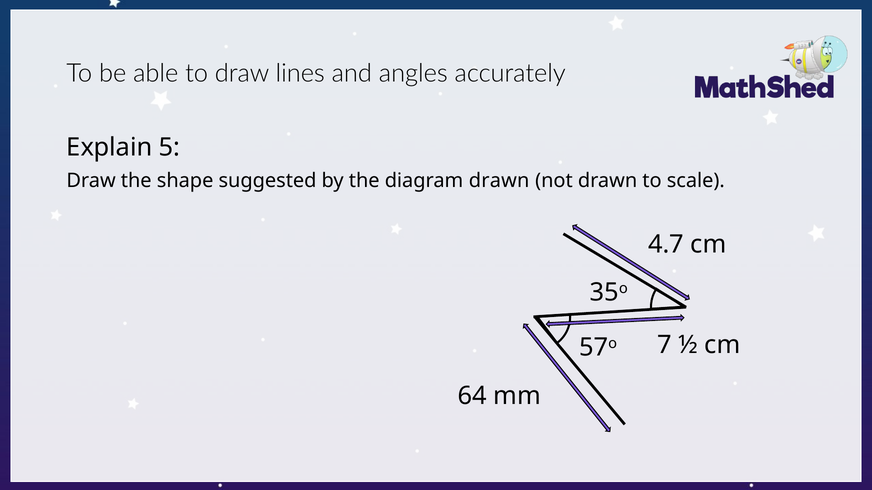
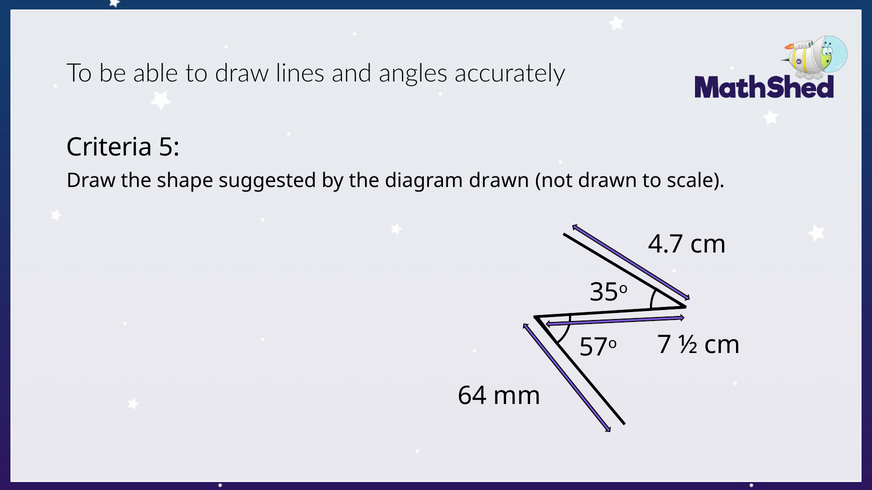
Explain: Explain -> Criteria (109, 147)
